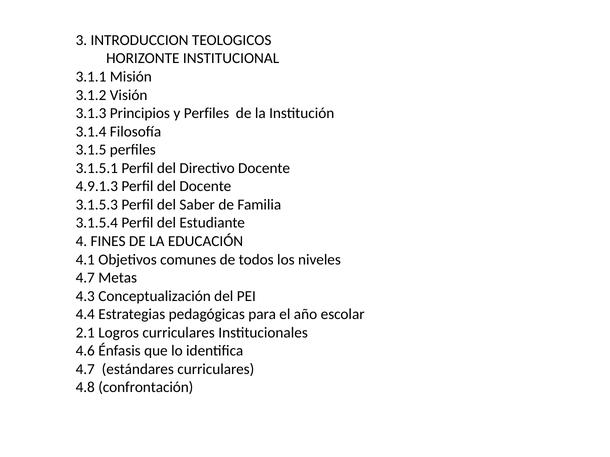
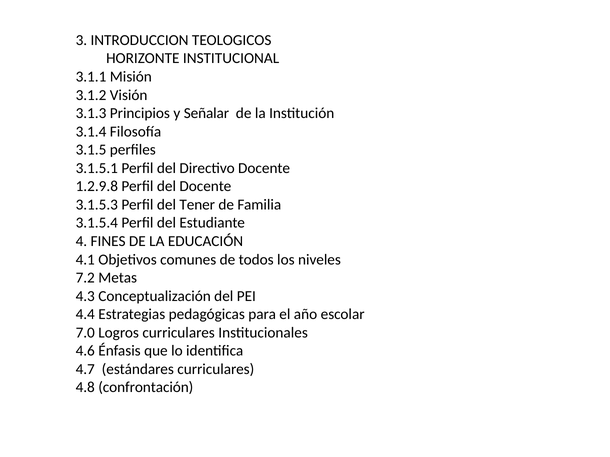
y Perfiles: Perfiles -> Señalar (206, 113)
4.9.1.3: 4.9.1.3 -> 1.2.9.8 (97, 187)
Saber: Saber -> Tener (197, 205)
4.7: 4.7 -> 7.2 (85, 278)
2.1: 2.1 -> 7.0 (85, 333)
